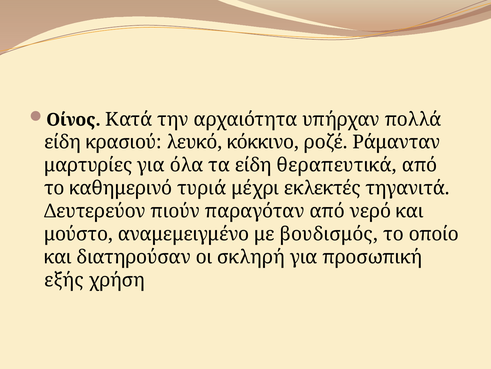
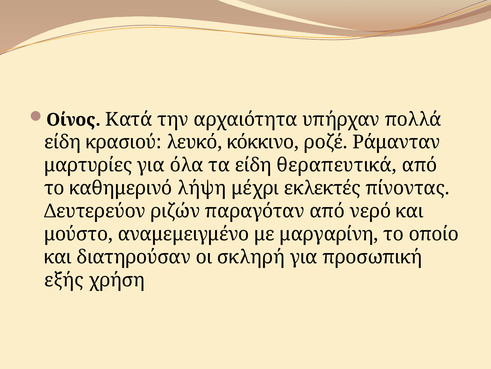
τυριά: τυριά -> λήψη (202, 188)
τηγανιτά: τηγανιτά -> πίνοντας (408, 188)
πιούν: πιούν -> ριζών (175, 211)
βουδισμός: βουδισμός -> μαργαρίνη (329, 234)
